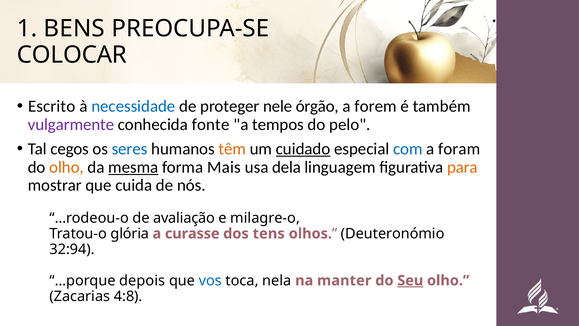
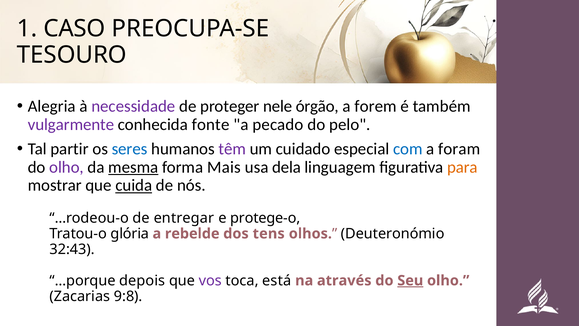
BENS: BENS -> CASO (74, 29)
COLOCAR: COLOCAR -> TESOURO (72, 55)
Escrito: Escrito -> Alegria (52, 106)
necessidade colour: blue -> purple (133, 106)
tempos: tempos -> pecado (278, 124)
cegos: cegos -> partir (70, 149)
têm colour: orange -> purple (232, 149)
cuidado underline: present -> none (303, 149)
olho colour: orange -> purple (67, 167)
cuida underline: none -> present (134, 185)
avaliação: avaliação -> entregar (184, 218)
milagre-o: milagre-o -> protege-o (265, 218)
curasse: curasse -> rebelde (192, 233)
32:94: 32:94 -> 32:43 (72, 249)
vos colour: blue -> purple (210, 280)
nela: nela -> está (277, 280)
manter: manter -> através (344, 280)
4:8: 4:8 -> 9:8 (128, 296)
